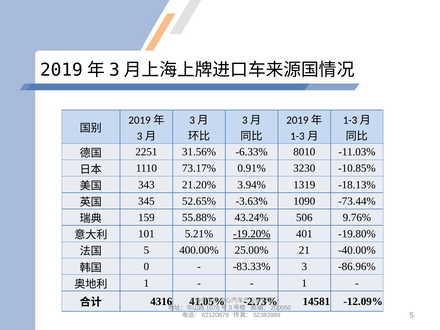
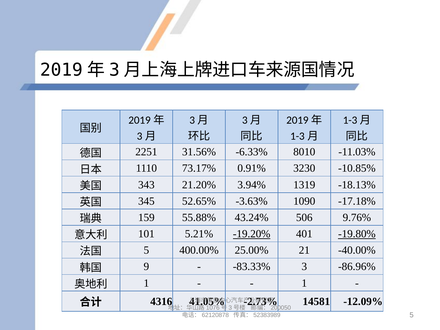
-73.44%: -73.44% -> -17.18% (357, 201)
-19.80% underline: none -> present (357, 234)
0: 0 -> 9 (146, 267)
